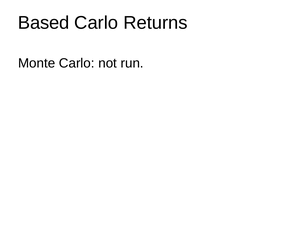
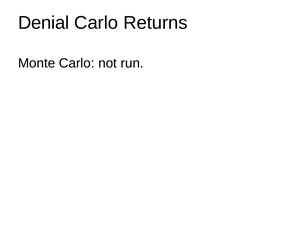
Based: Based -> Denial (44, 23)
